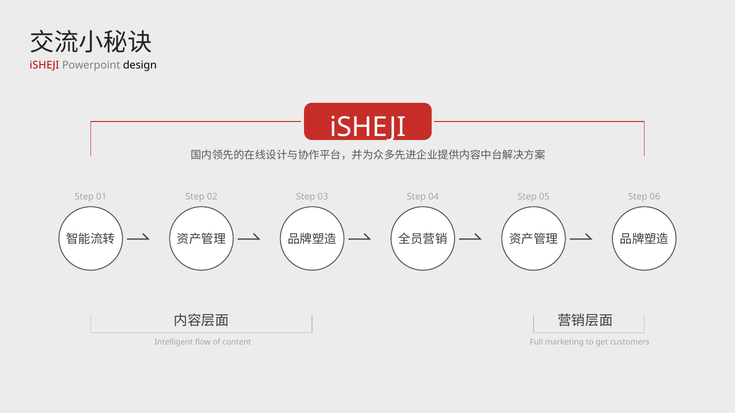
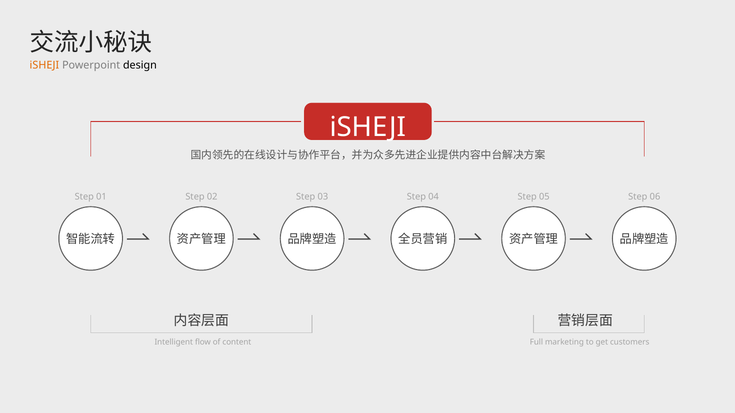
iSHEJI colour: red -> orange (44, 66)
